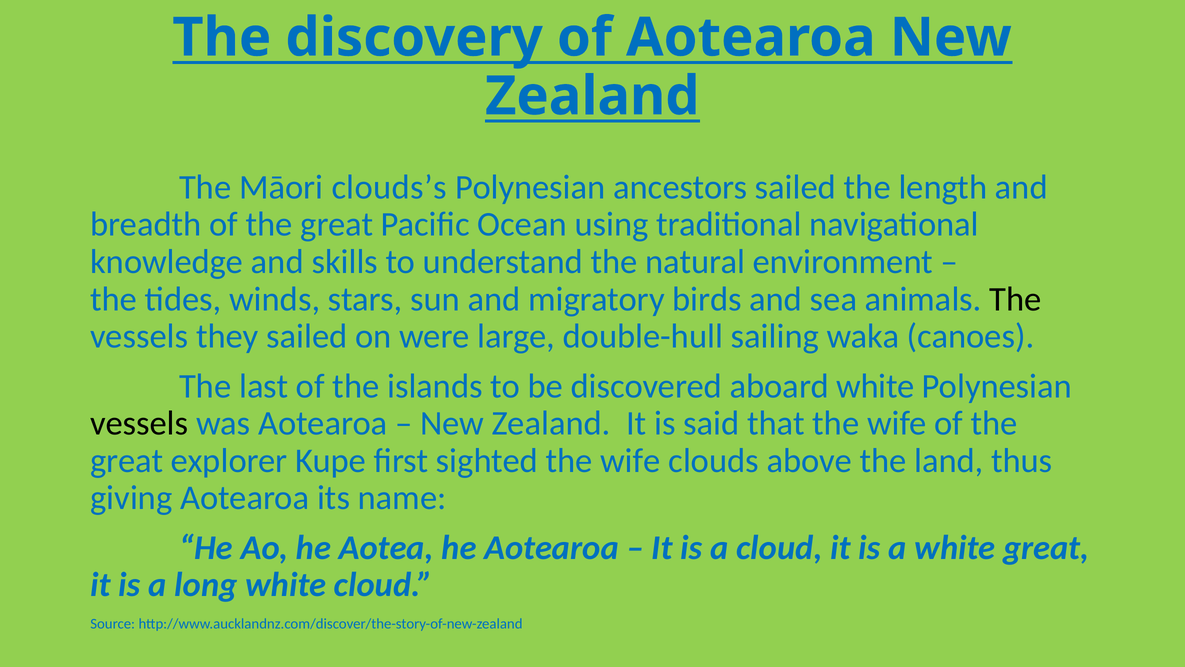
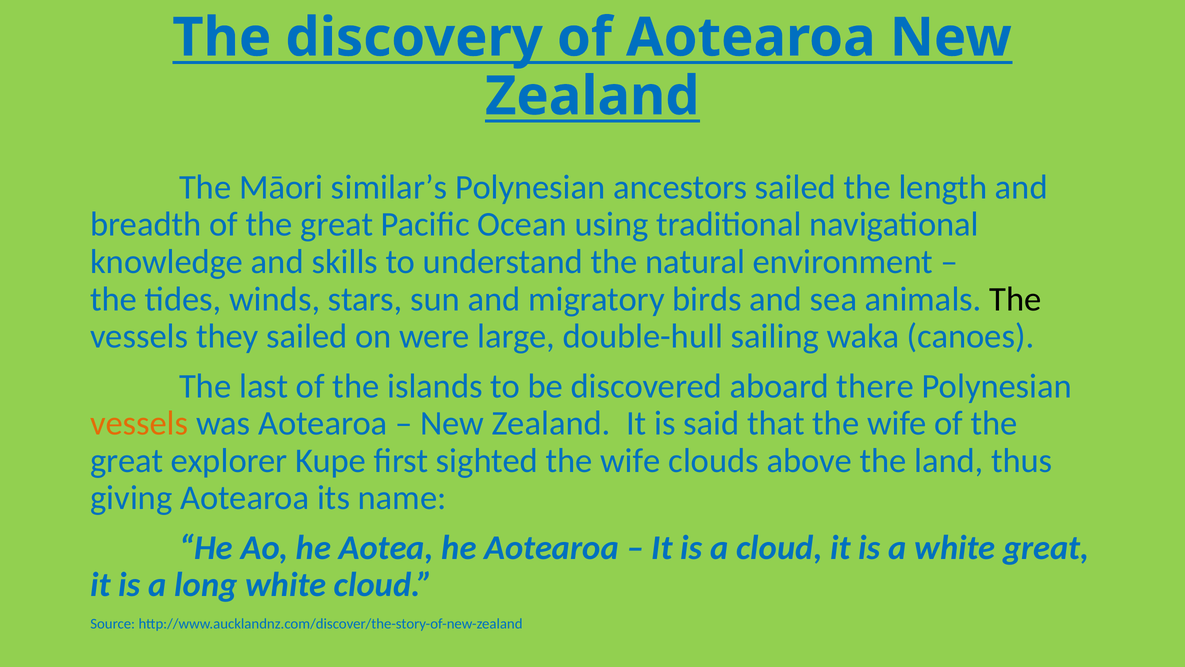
clouds’s: clouds’s -> similar’s (389, 187)
aboard white: white -> there (875, 386)
vessels colour: black -> orange (139, 423)
